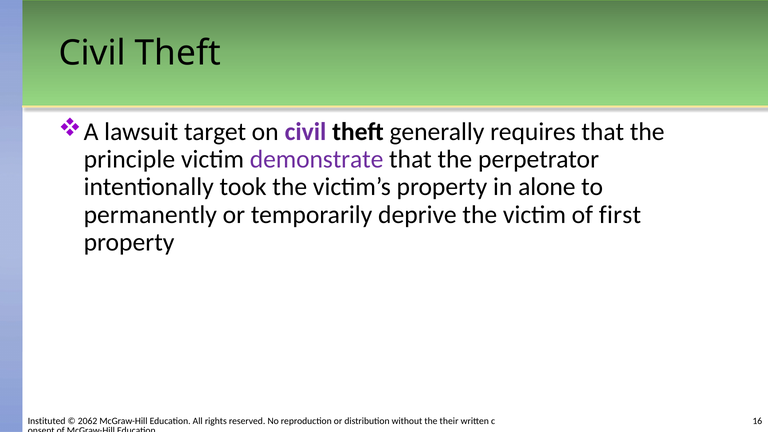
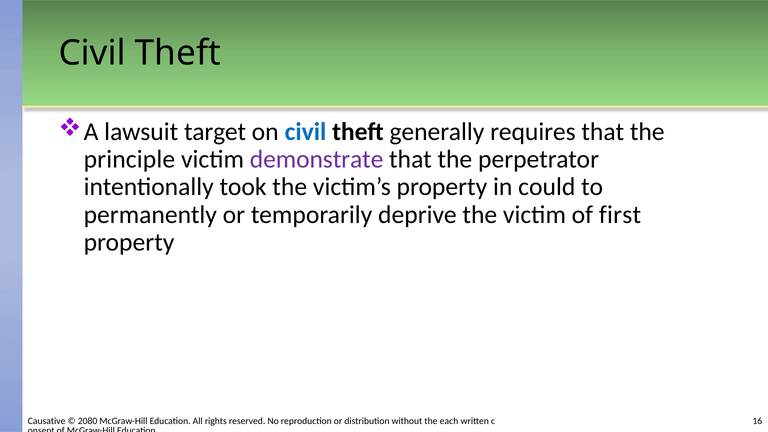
civil colour: purple -> blue (306, 132)
alone: alone -> could (547, 187)
Instituted: Instituted -> Causative (47, 421)
2062: 2062 -> 2080 (88, 421)
their: their -> each (449, 421)
